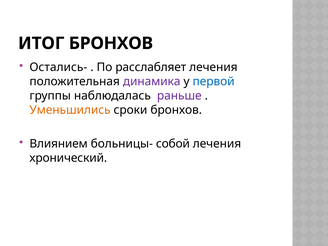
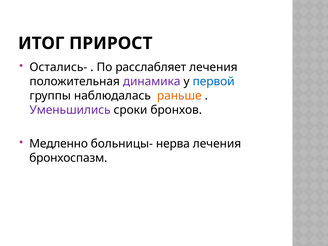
ИТОГ БРОНХОВ: БРОНХОВ -> ПРИРОСТ (111, 43)
раньше colour: purple -> orange (179, 96)
Уменьшились colour: orange -> purple (70, 110)
Влиянием: Влиянием -> Медленно (59, 144)
собой: собой -> нерва (173, 144)
хронический: хронический -> бронхоспазм (68, 158)
